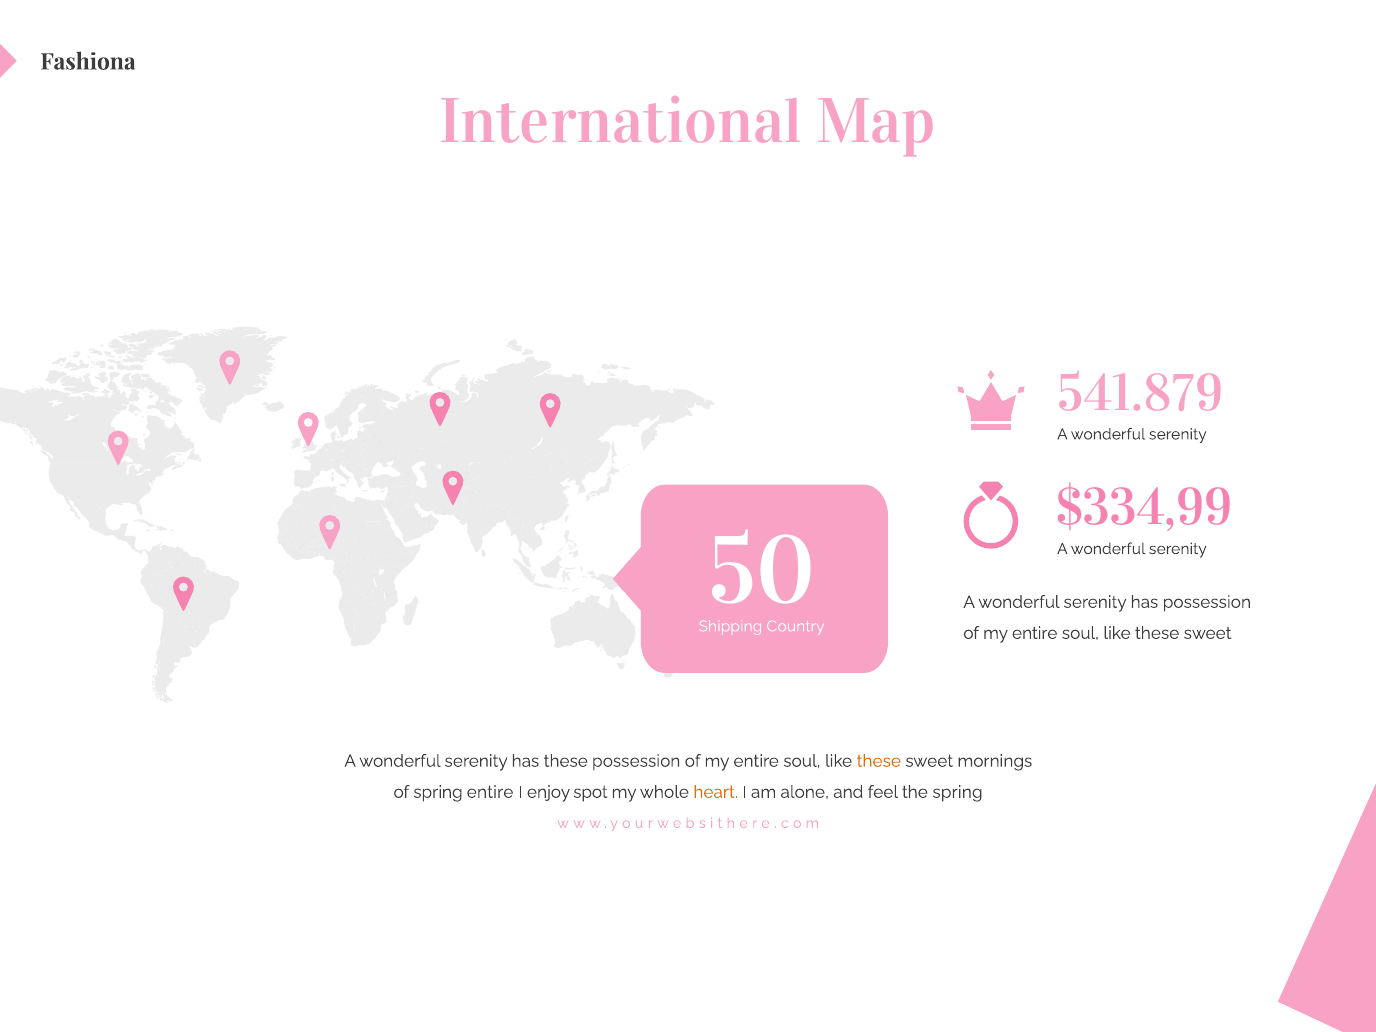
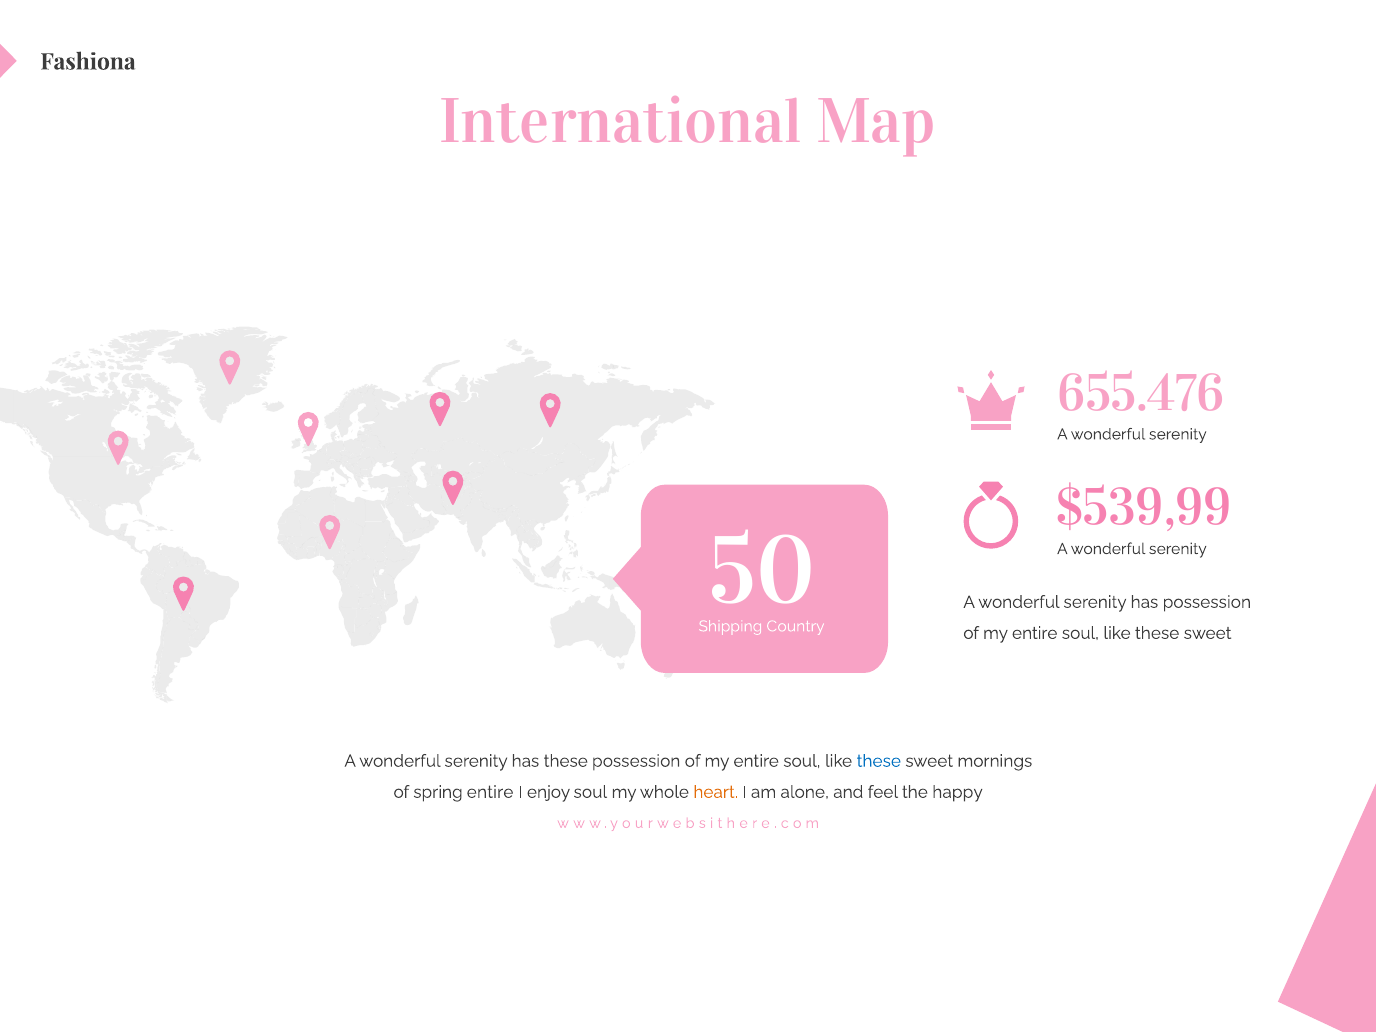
541.879: 541.879 -> 655.476 (1141, 393)
$334,99: $334,99 -> $539,99 (1145, 508)
these colour: orange -> blue (879, 761)
enjoy spot: spot -> soul (590, 792)
the spring: spring -> happy (958, 792)
